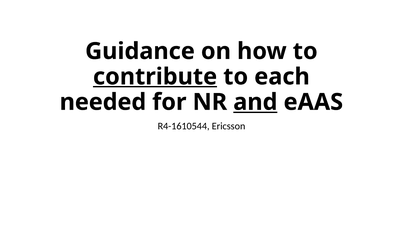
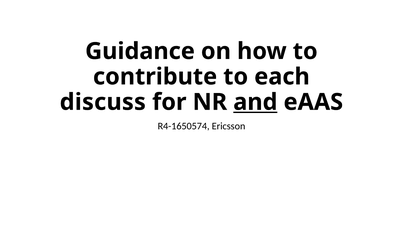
contribute underline: present -> none (155, 77)
needed: needed -> discuss (103, 102)
R4-1610544: R4-1610544 -> R4-1650574 (184, 126)
